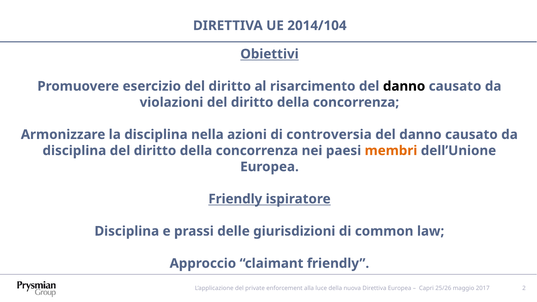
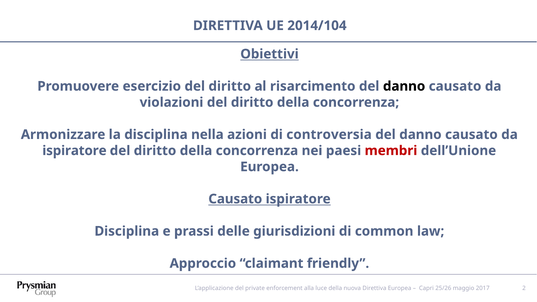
disciplina: disciplina -> ispiratore (74, 151)
membri colour: orange -> red (391, 151)
Friendly: Friendly -> Causato (235, 199)
